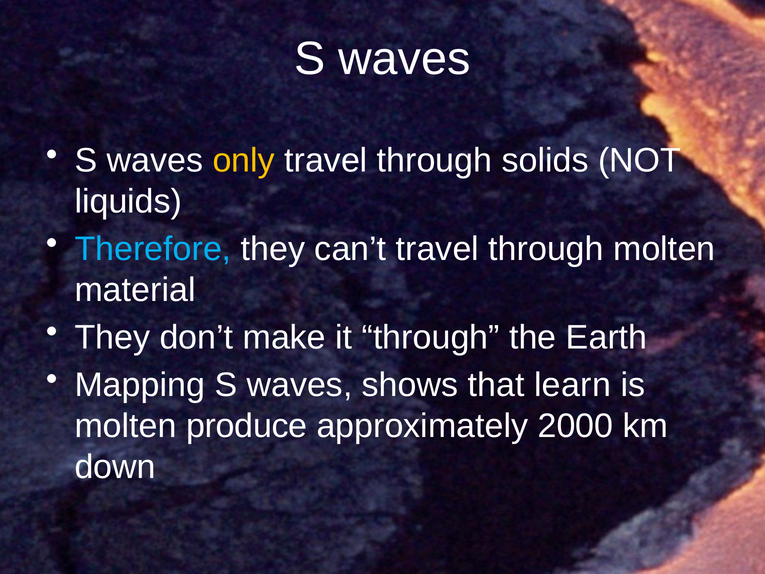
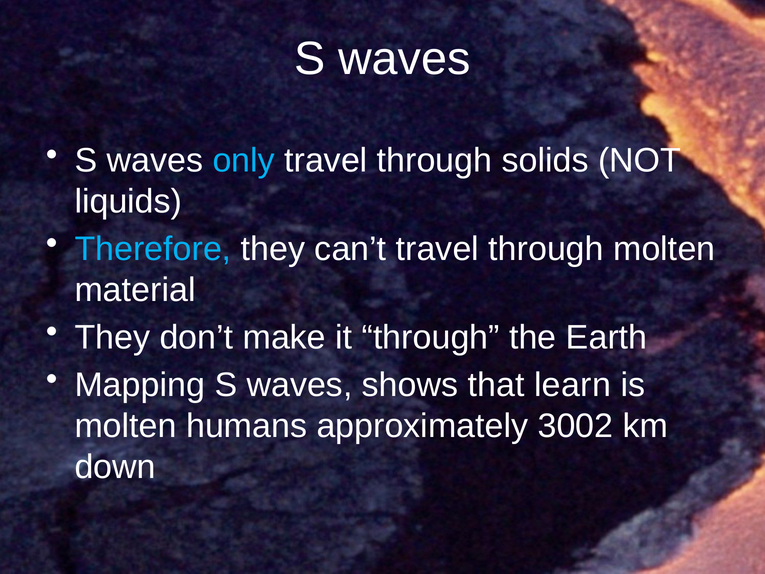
only colour: yellow -> light blue (244, 160)
produce: produce -> humans (247, 426)
2000: 2000 -> 3002 (575, 426)
